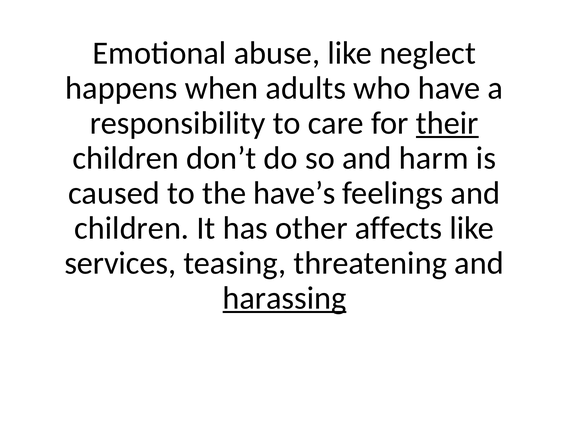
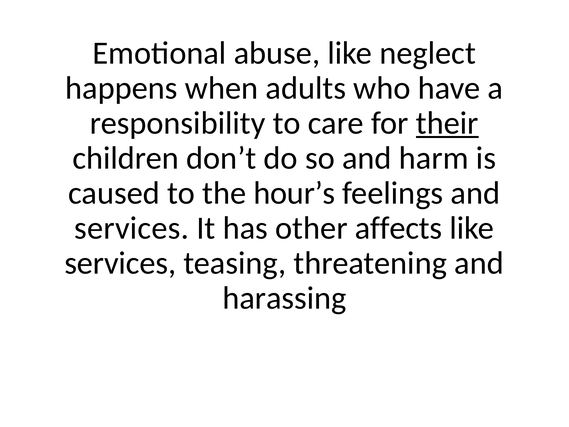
have’s: have’s -> hour’s (294, 193)
children: children -> services (132, 228)
harassing underline: present -> none (284, 298)
